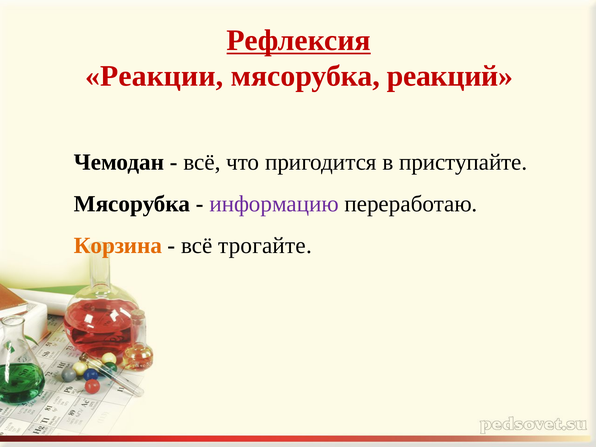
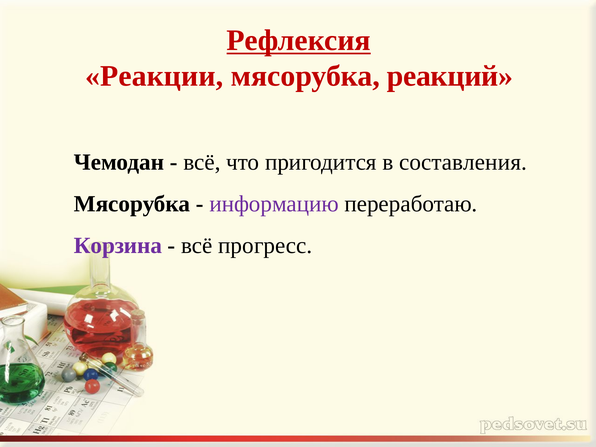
приступайте: приступайте -> составления (463, 162)
Корзина colour: orange -> purple (118, 246)
трогайте: трогайте -> прогресс (265, 246)
